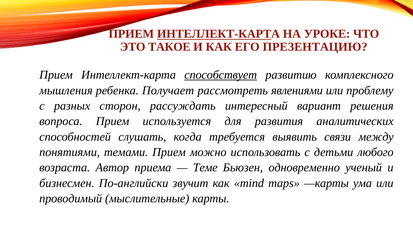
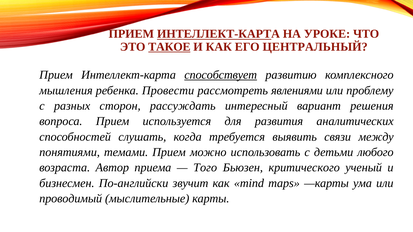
ТАКОЕ underline: none -> present (169, 47)
ПРЕЗЕНТАЦИЮ: ПРЕЗЕНТАЦИЮ -> ЦЕНТРАЛЬНЫЙ (315, 47)
Получает: Получает -> Провести (168, 90)
Теме: Теме -> Того (205, 168)
одновременно: одновременно -> критического (304, 168)
